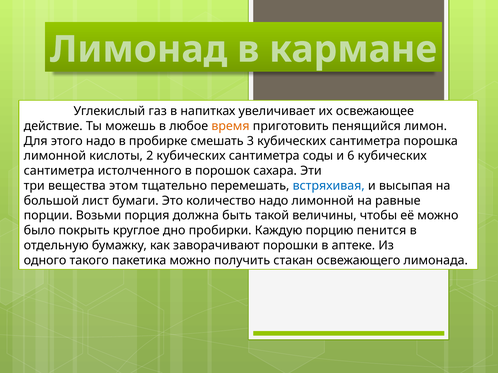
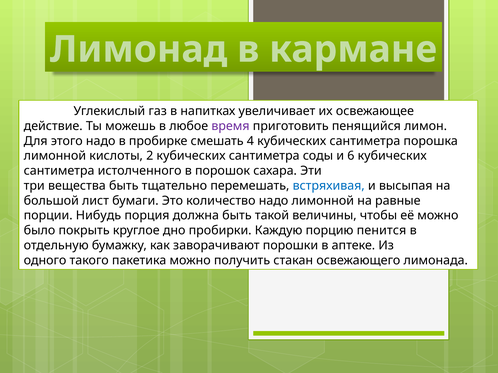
время colour: orange -> purple (230, 126)
3: 3 -> 4 (250, 141)
вещества этом: этом -> быть (124, 186)
Возьми: Возьми -> Нибудь (98, 216)
